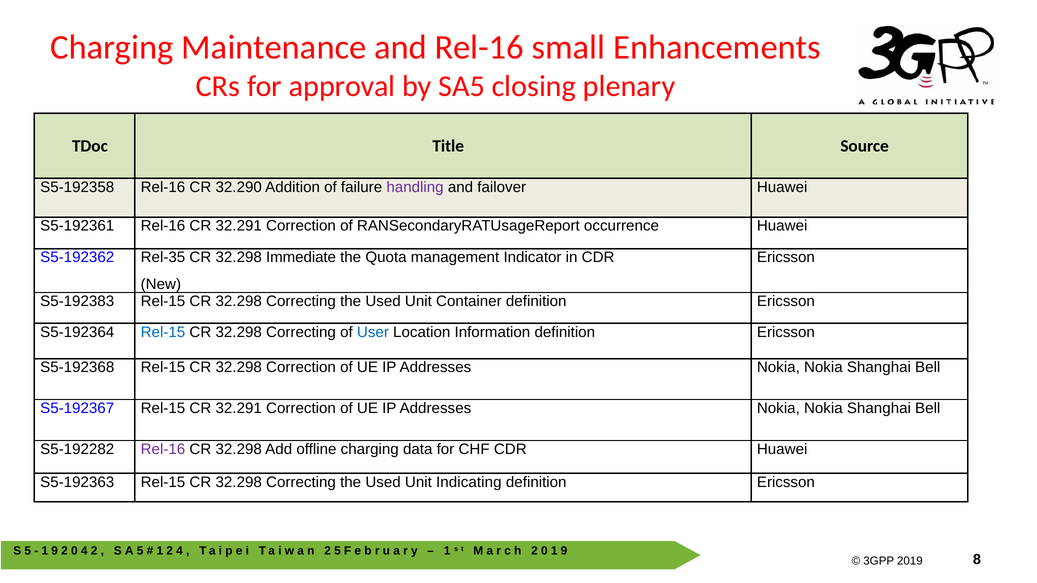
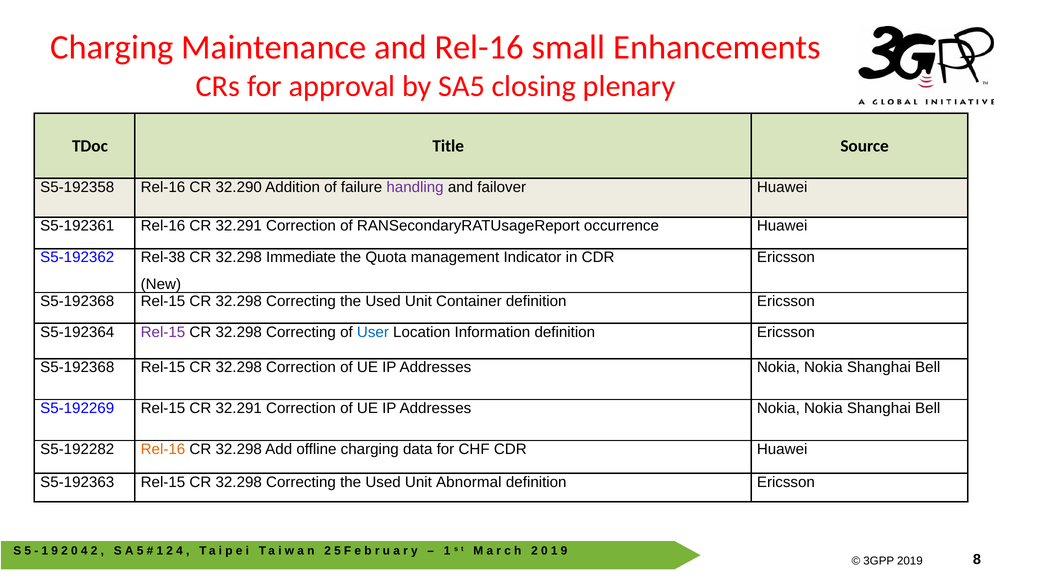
Rel-35: Rel-35 -> Rel-38 (163, 258)
S5-192383: S5-192383 -> S5-192368 (77, 301)
Rel-15 colour: blue -> purple (163, 332)
S5-192367: S5-192367 -> S5-192269 (77, 408)
Rel-16 colour: purple -> orange (163, 449)
Indicating: Indicating -> Abnormal (469, 482)
